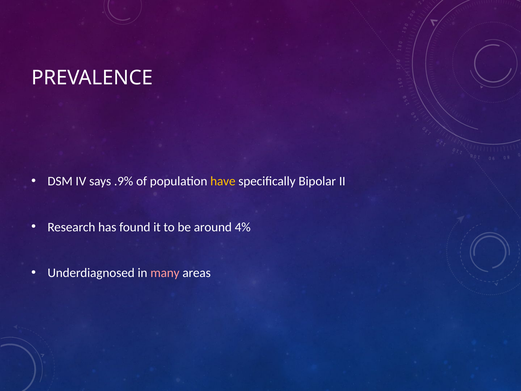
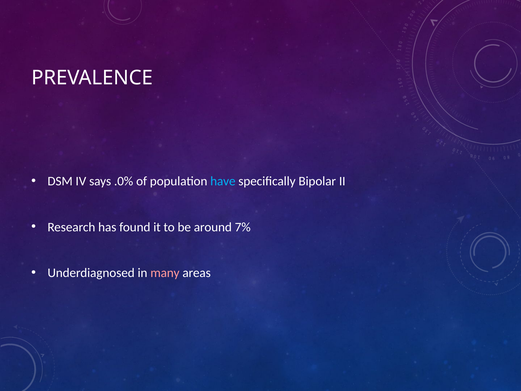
.9%: .9% -> .0% (124, 181)
have colour: yellow -> light blue (223, 181)
4%: 4% -> 7% (243, 227)
